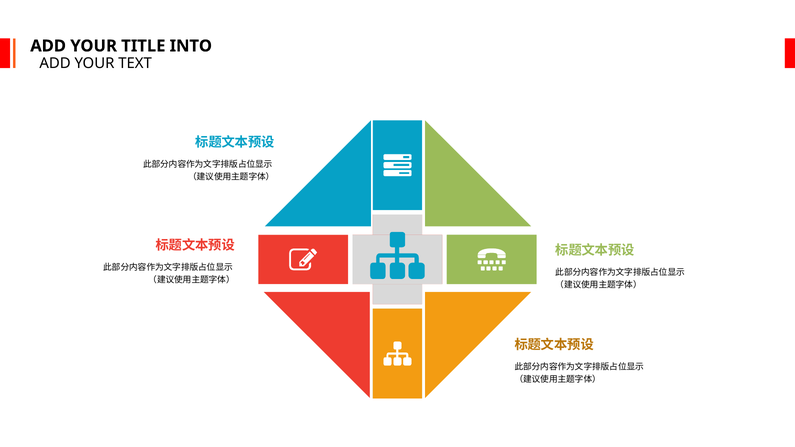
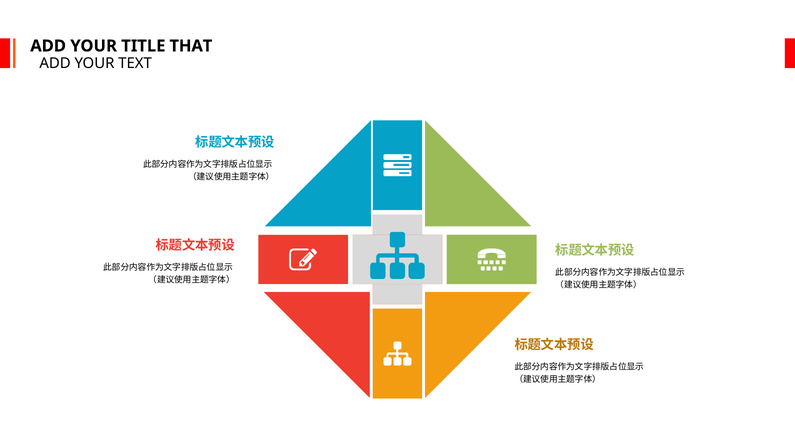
INTO: INTO -> THAT (191, 46)
